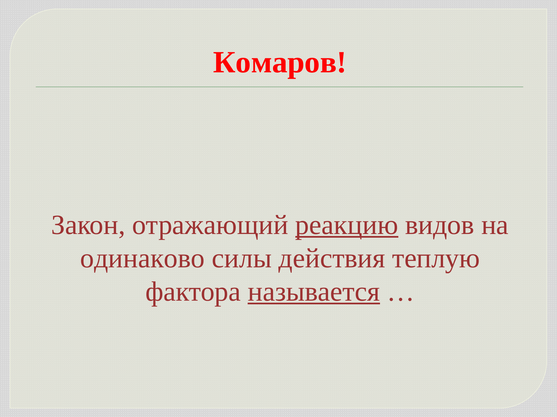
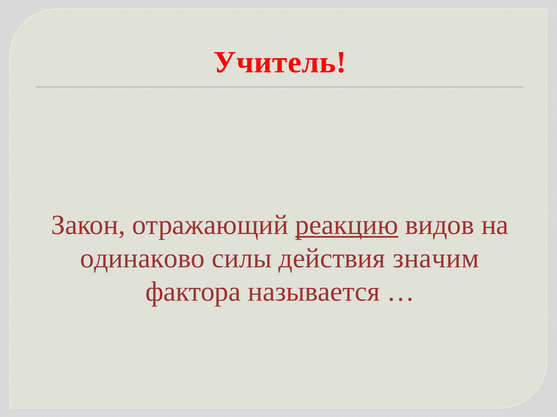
Комаров: Комаров -> Учитель (280, 62)
теплую: теплую -> значим (436, 259)
называется underline: present -> none (314, 292)
